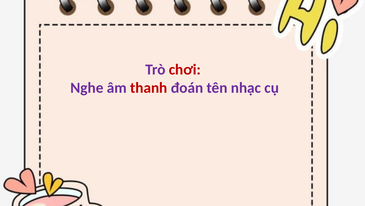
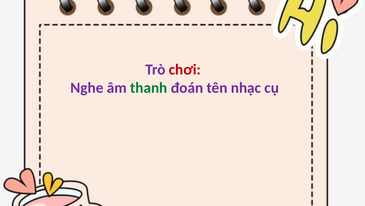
thanh colour: red -> green (149, 88)
